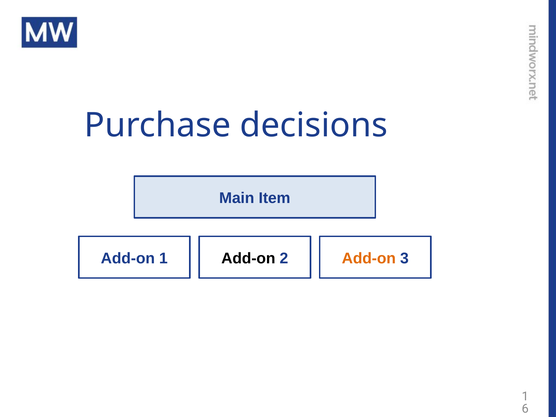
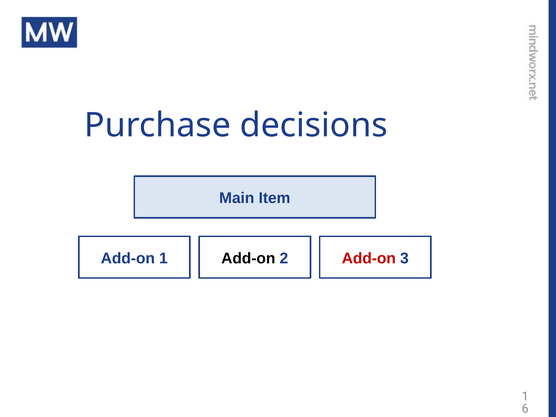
Add-on colour: orange -> red (369, 258)
